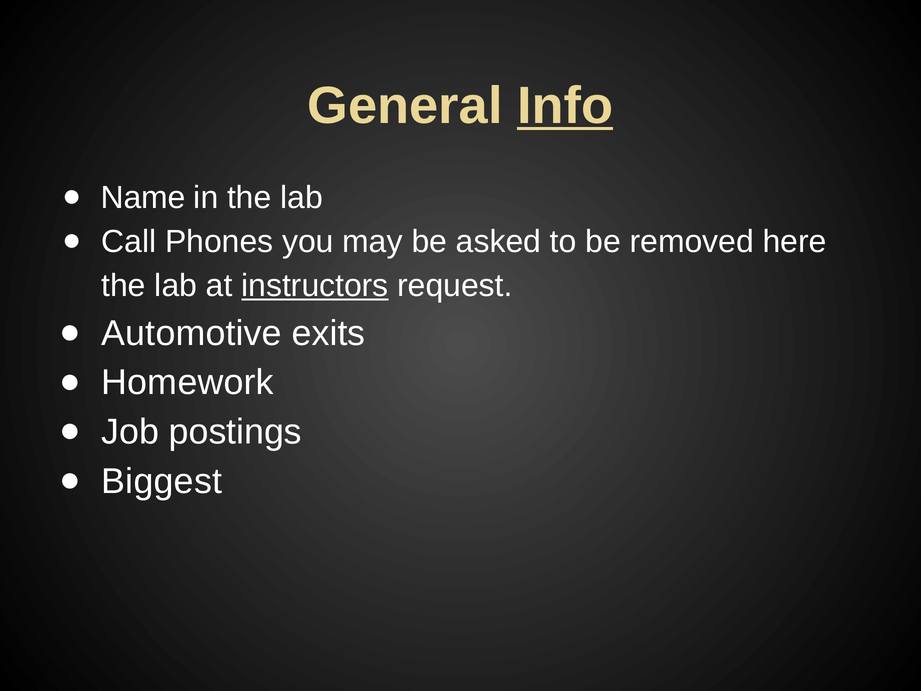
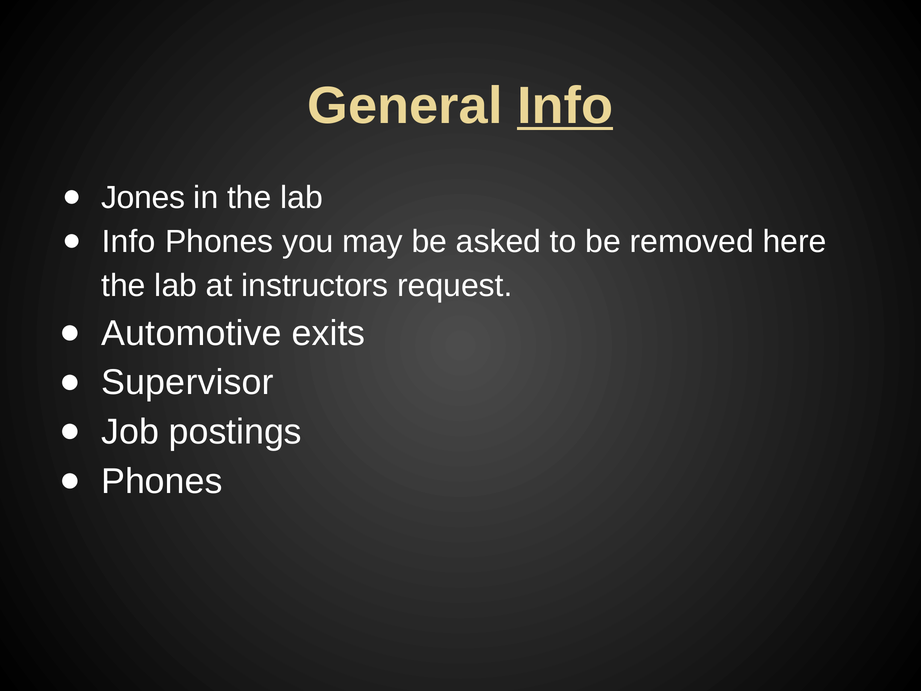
Name: Name -> Jones (143, 198)
Call: Call -> Info (129, 242)
instructors underline: present -> none (315, 286)
Homework: Homework -> Supervisor (188, 383)
Biggest: Biggest -> Phones (162, 481)
